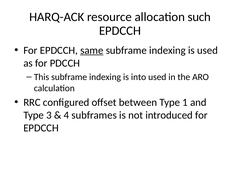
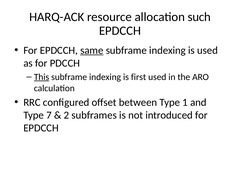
This underline: none -> present (42, 77)
into: into -> first (139, 77)
3: 3 -> 7 (49, 115)
4: 4 -> 2 (66, 115)
